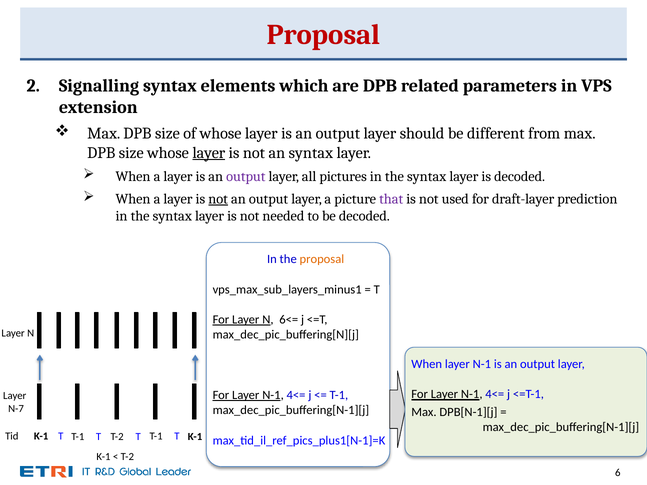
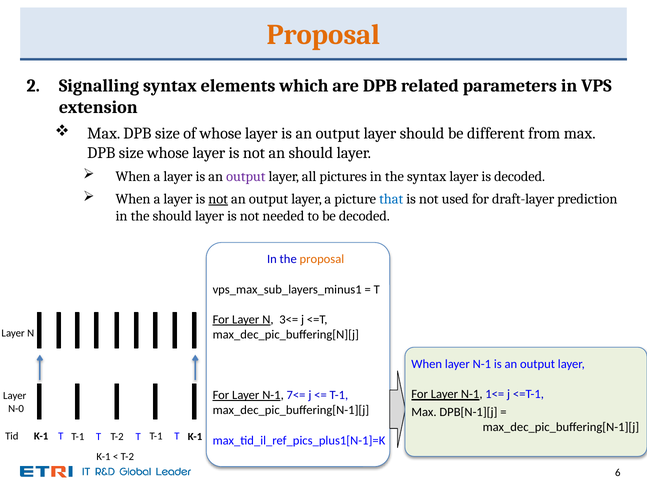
Proposal colour: red -> orange (323, 35)
layer underline: present -> none (209, 153)
an syntax: syntax -> should (311, 153)
that colour: purple -> blue (391, 199)
syntax: syntax -> should (172, 216)
6<=: 6<= -> 3<= (289, 320)
4<=: 4<= -> 1<= (495, 394)
4<=: 4<= -> 7<= (296, 395)
N-7: N-7 -> N-0 (16, 409)
